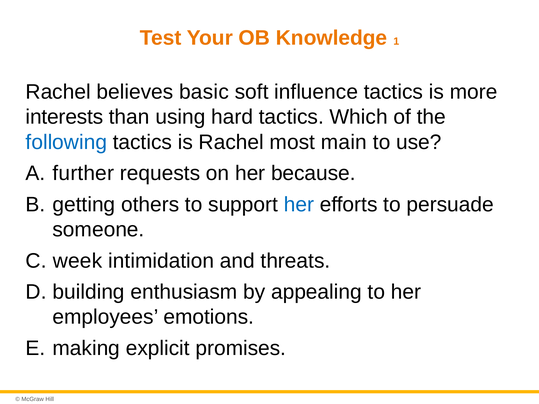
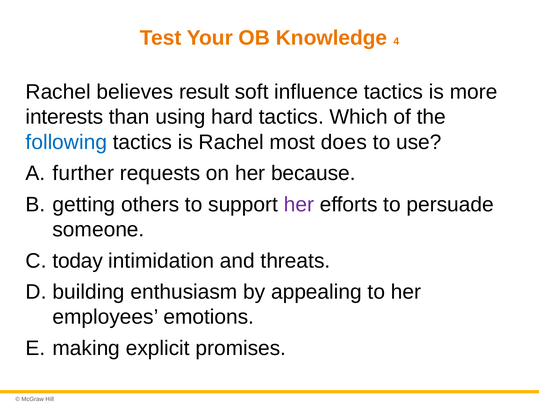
1: 1 -> 4 (396, 41)
basic: basic -> result (204, 92)
main: main -> does (344, 142)
her colour: blue -> purple (299, 205)
week: week -> today (78, 261)
